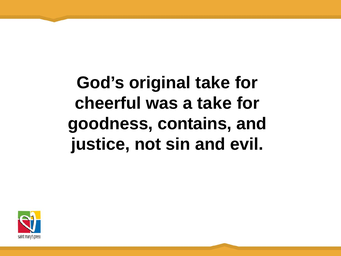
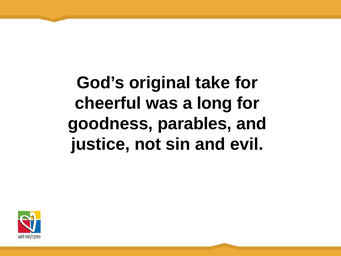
a take: take -> long (215, 103)
contains: contains -> parables (195, 124)
